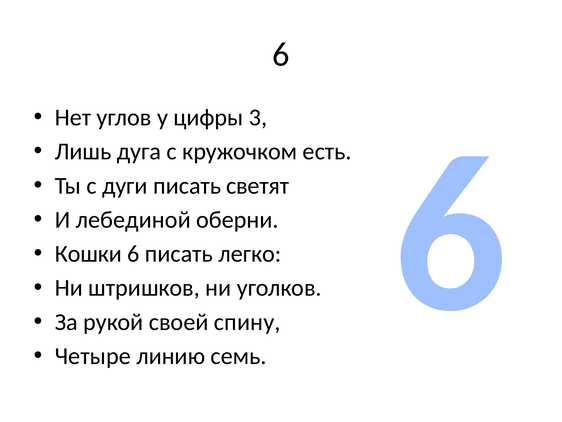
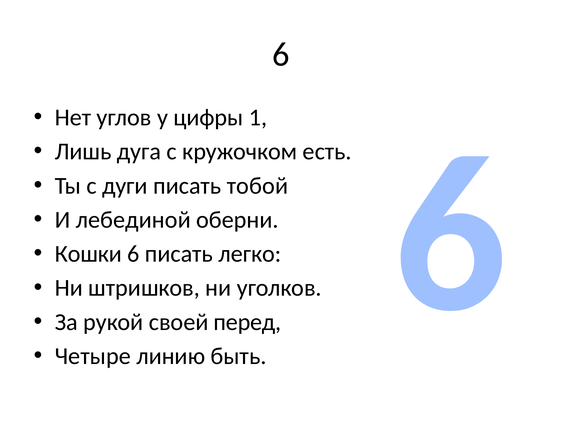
3: 3 -> 1 (258, 117)
светят: светят -> тобой (257, 185)
спину: спину -> перед (247, 322)
семь: семь -> быть (239, 356)
